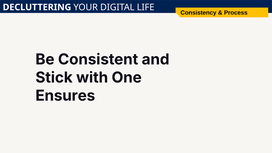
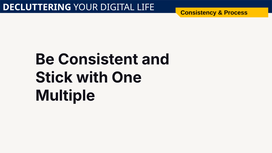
Ensures: Ensures -> Multiple (65, 96)
